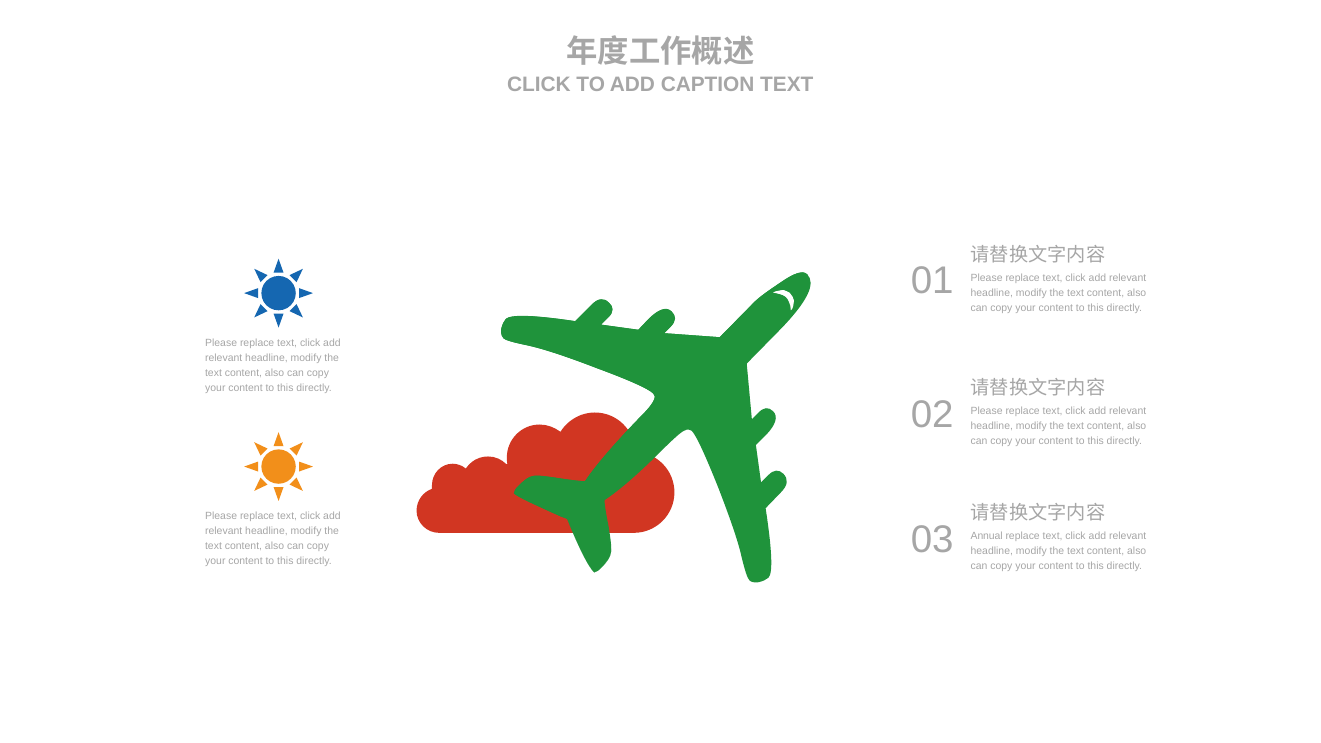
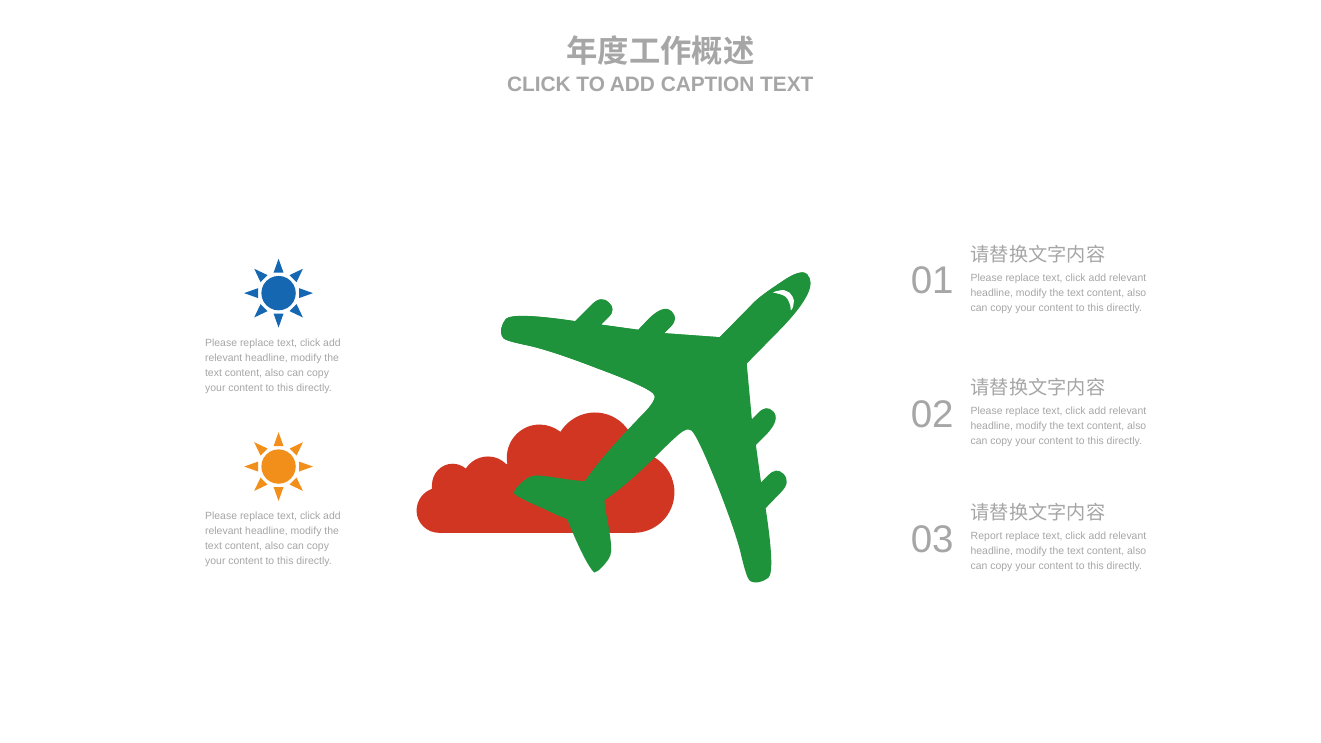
Annual: Annual -> Report (987, 536)
